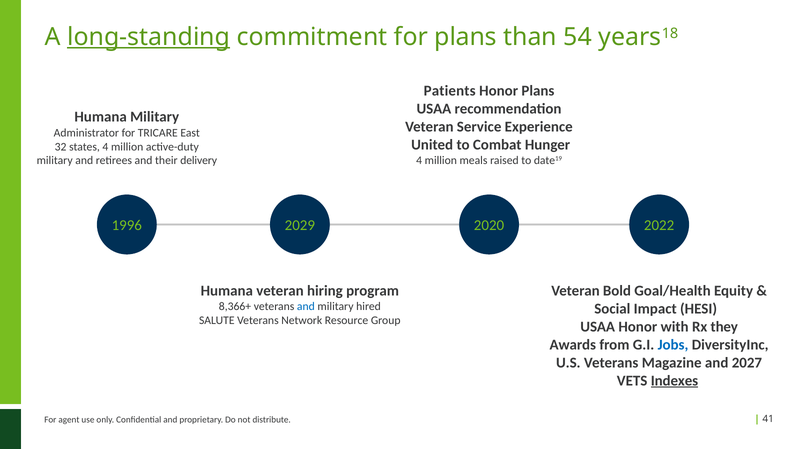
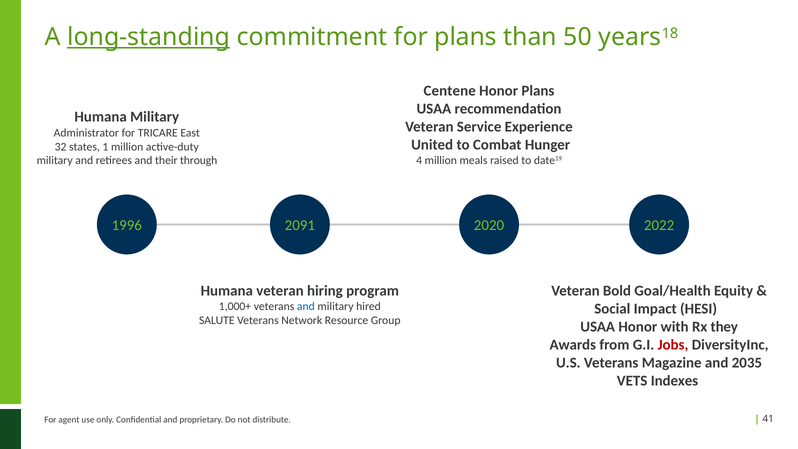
54: 54 -> 50 (578, 37)
Patients: Patients -> Centene (450, 91)
states 4: 4 -> 1 (105, 147)
delivery: delivery -> through (199, 161)
2029: 2029 -> 2091 (300, 225)
8,366+: 8,366+ -> 1,000+ (235, 307)
Jobs colour: blue -> red (673, 345)
2027: 2027 -> 2035 (747, 363)
Indexes underline: present -> none (674, 381)
